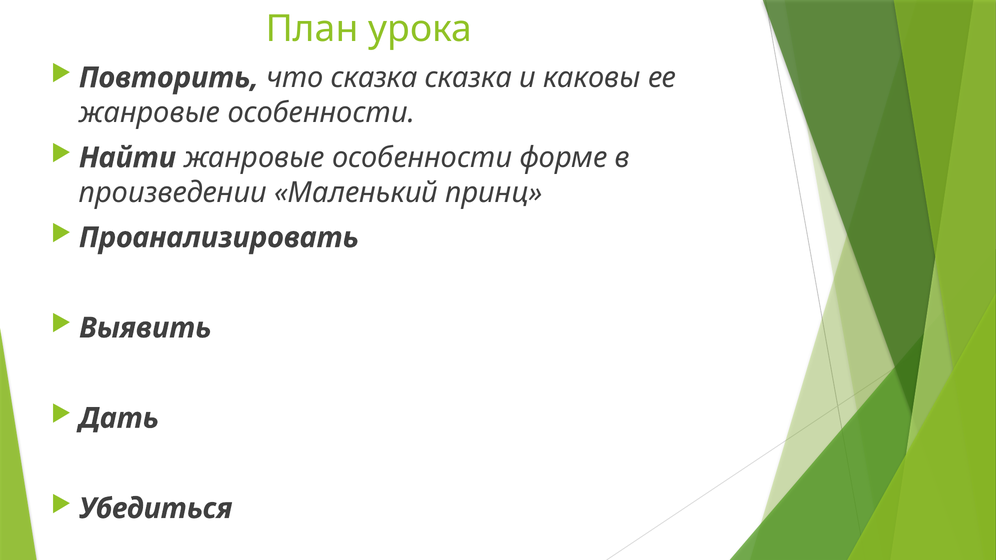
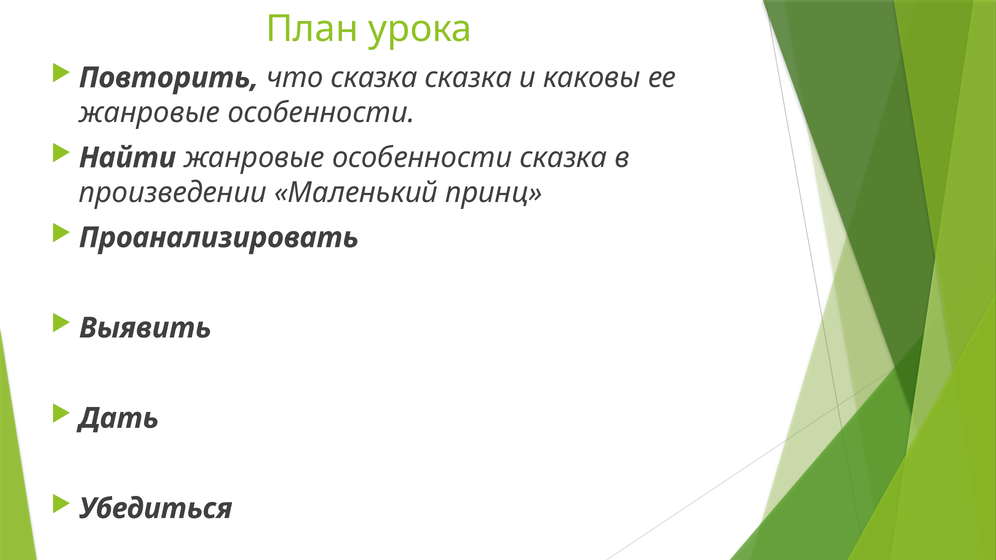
особенности форме: форме -> сказка (563, 158)
